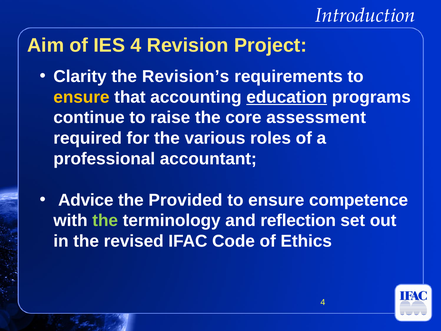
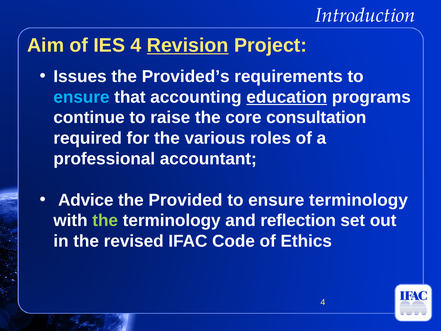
Revision underline: none -> present (188, 45)
Clarity: Clarity -> Issues (80, 76)
Revision’s: Revision’s -> Provided’s (186, 76)
ensure colour: yellow -> light blue (81, 97)
assessment: assessment -> consultation (316, 118)
ensure competence: competence -> terminology (358, 200)
